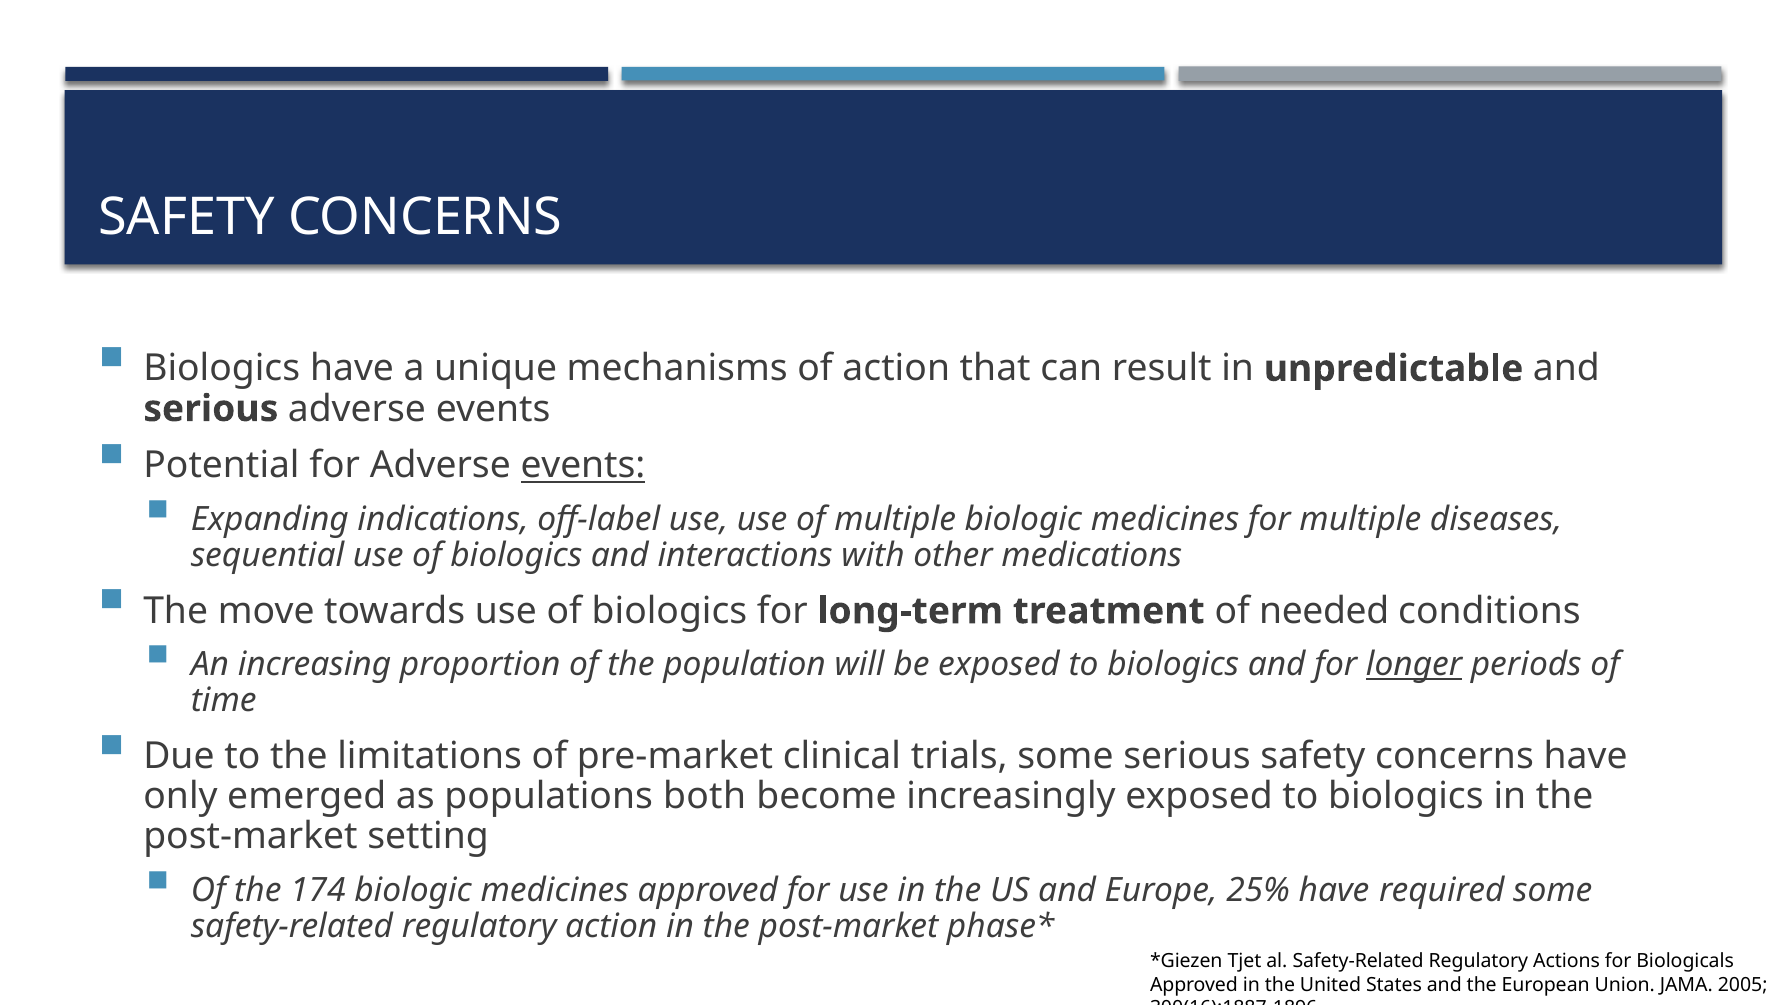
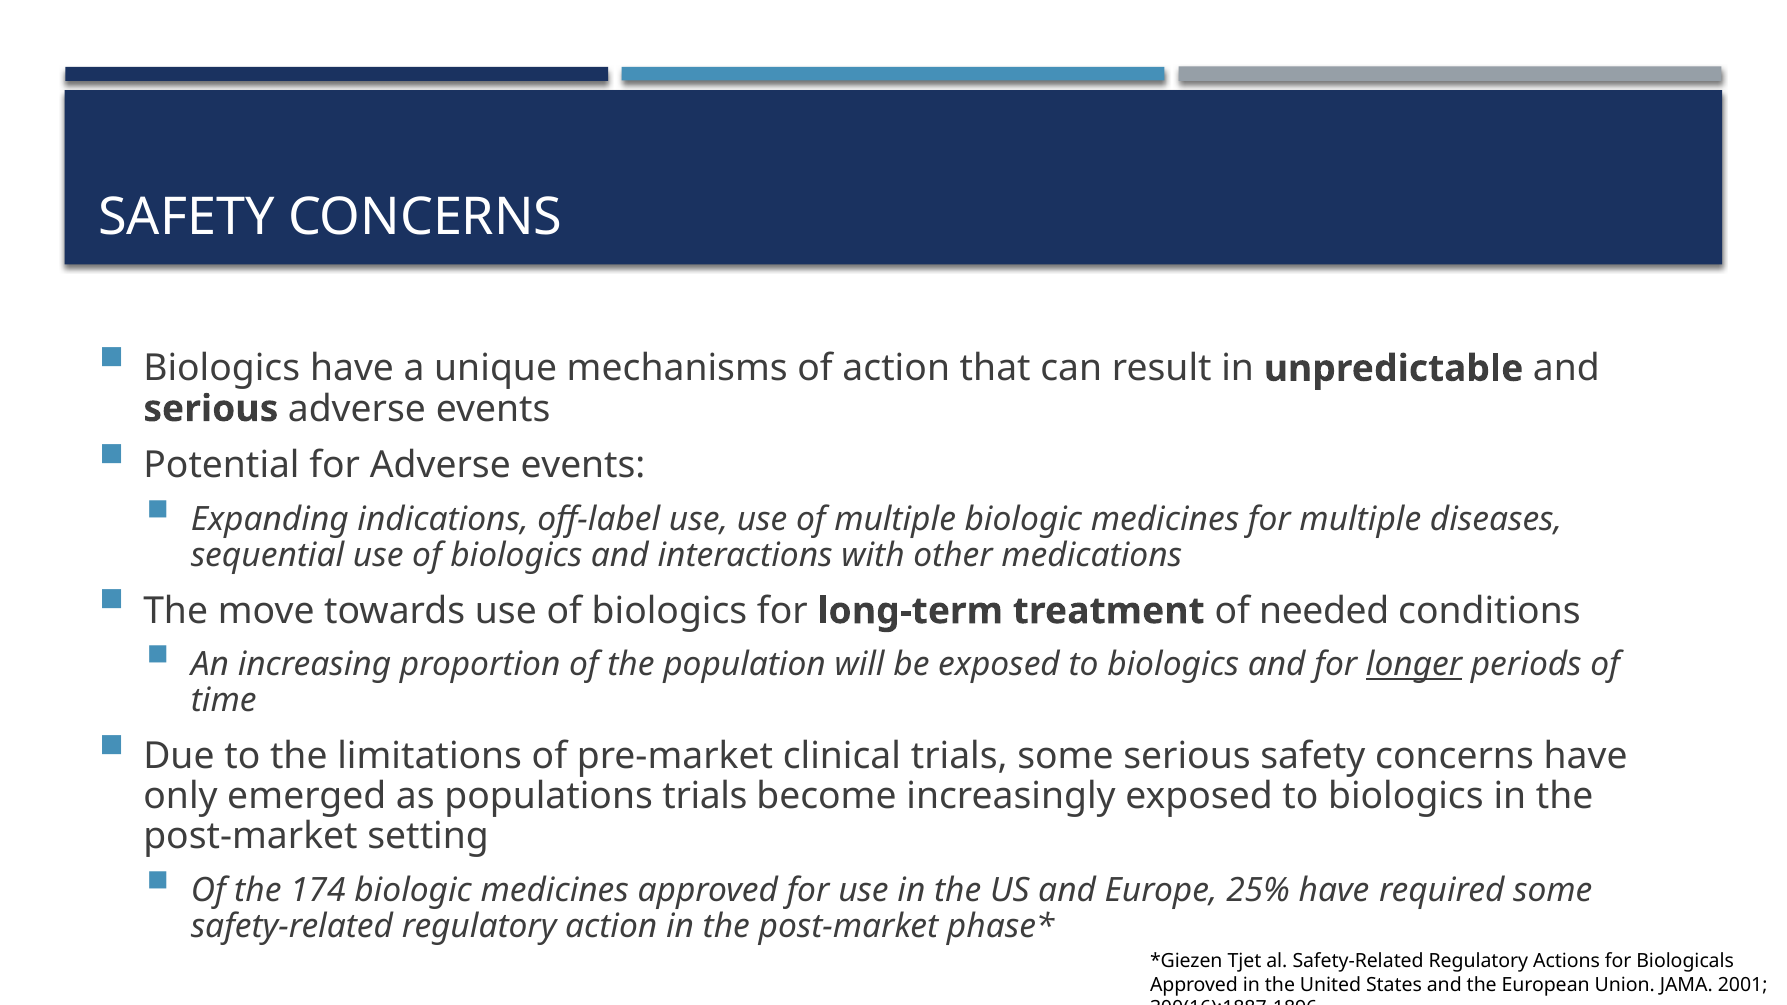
events underline: present -> none (583, 466)
populations both: both -> trials (705, 797)
2005: 2005 -> 2001 (1743, 985)
